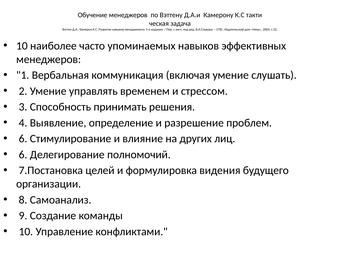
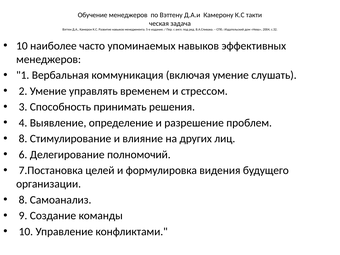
6: 6 -> 8 (23, 139)
